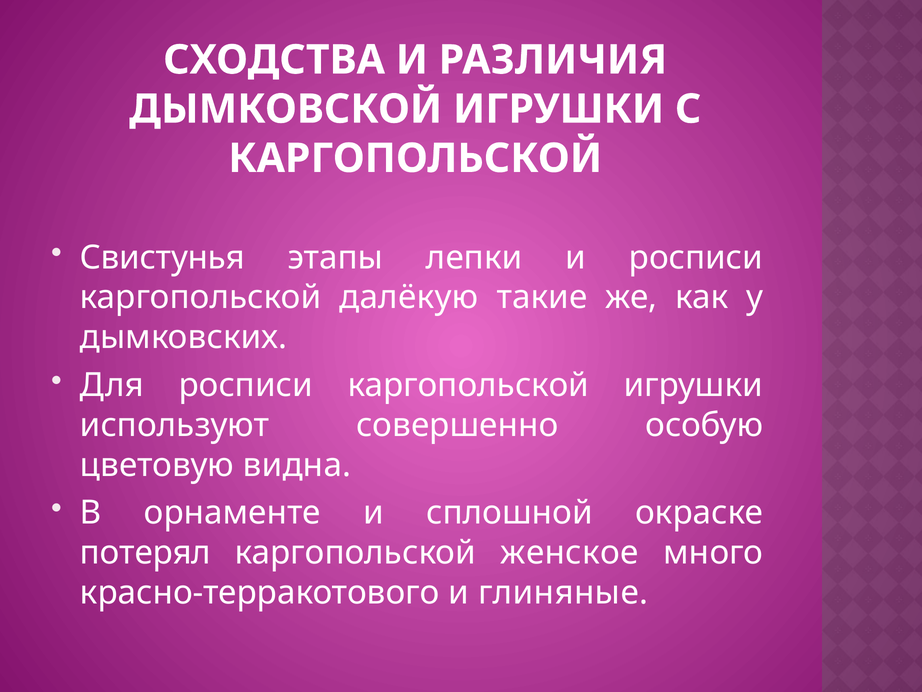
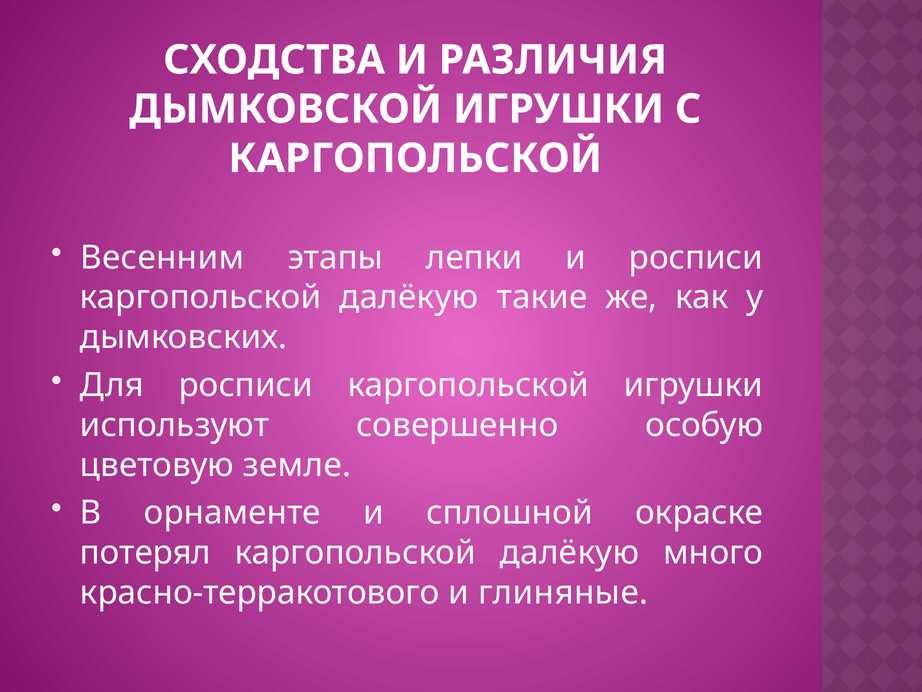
Свистунья: Свистунья -> Весенним (162, 257)
видна: видна -> земле (297, 465)
женское: женское -> далёкую (570, 552)
